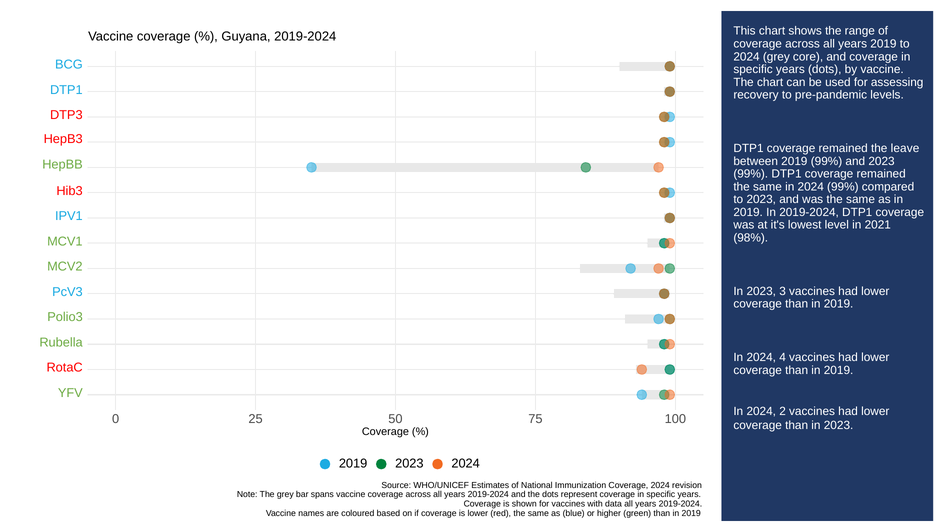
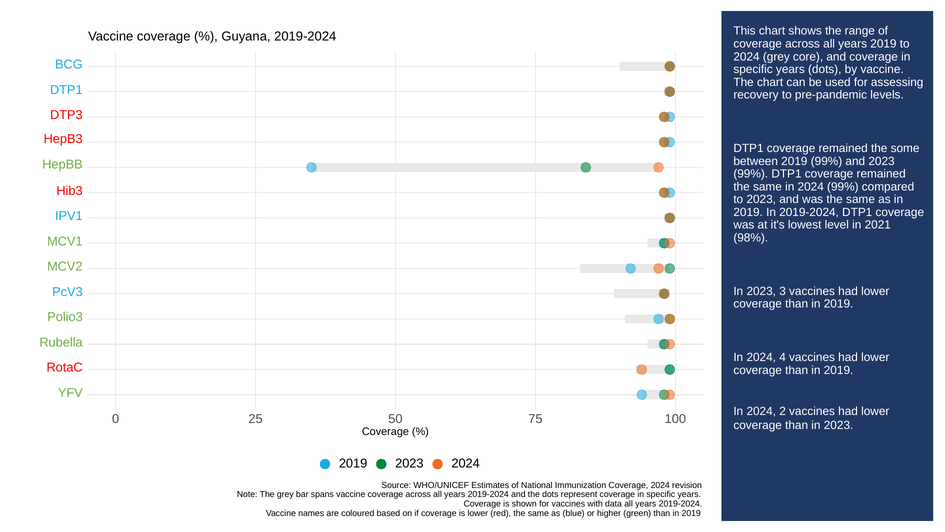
leave: leave -> some (905, 148)
